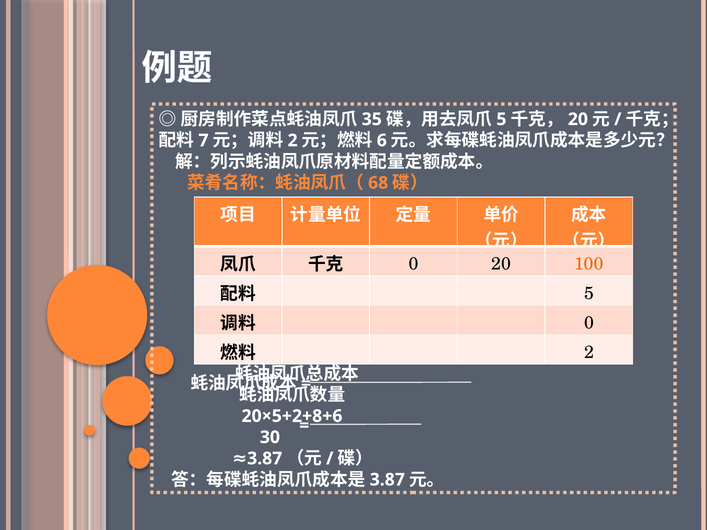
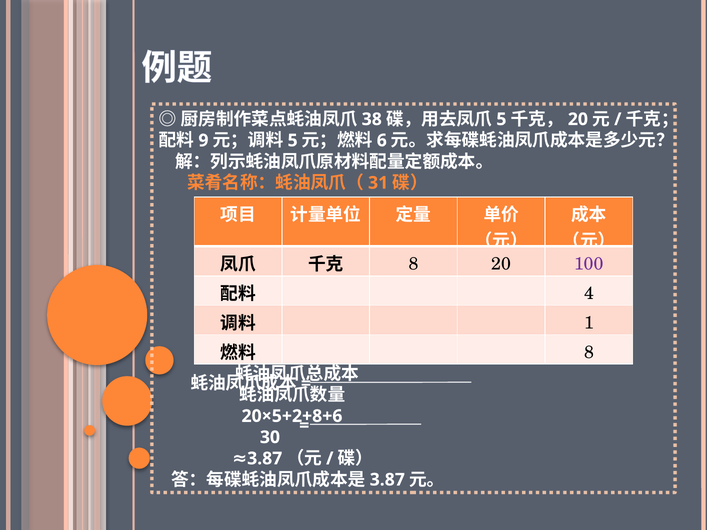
35: 35 -> 38 (372, 119)
7: 7 -> 9 (203, 141)
2: 2 -> 5 (293, 141)
68: 68 -> 31 (378, 183)
0: 0 -> 8 (414, 264)
100 colour: orange -> purple (589, 264)
5: 5 -> 4 (589, 294)
0: 0 -> 1 (589, 323)
2: 2 -> 8 (589, 353)
